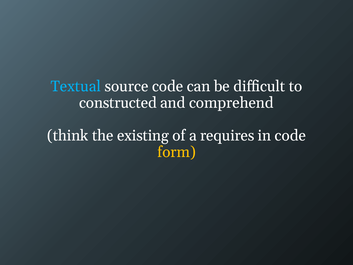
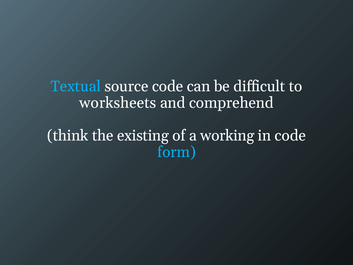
constructed: constructed -> worksheets (118, 103)
requires: requires -> working (227, 135)
form colour: yellow -> light blue (177, 152)
